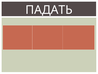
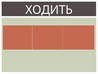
ПАДАТЬ: ПАДАТЬ -> ХОДИТЬ (49, 10)
